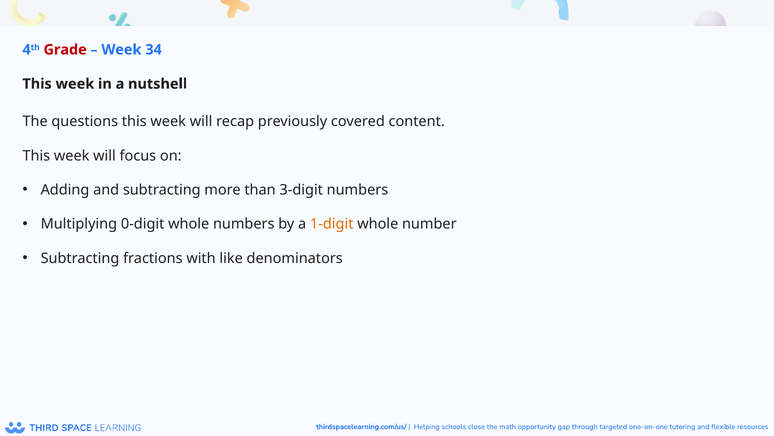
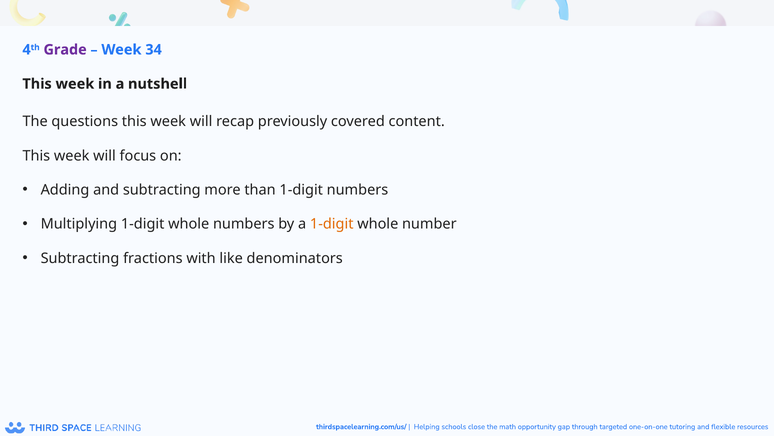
Grade colour: red -> purple (65, 50)
than 3-digit: 3-digit -> 1-digit (301, 190)
Multiplying 0-digit: 0-digit -> 1-digit (143, 224)
